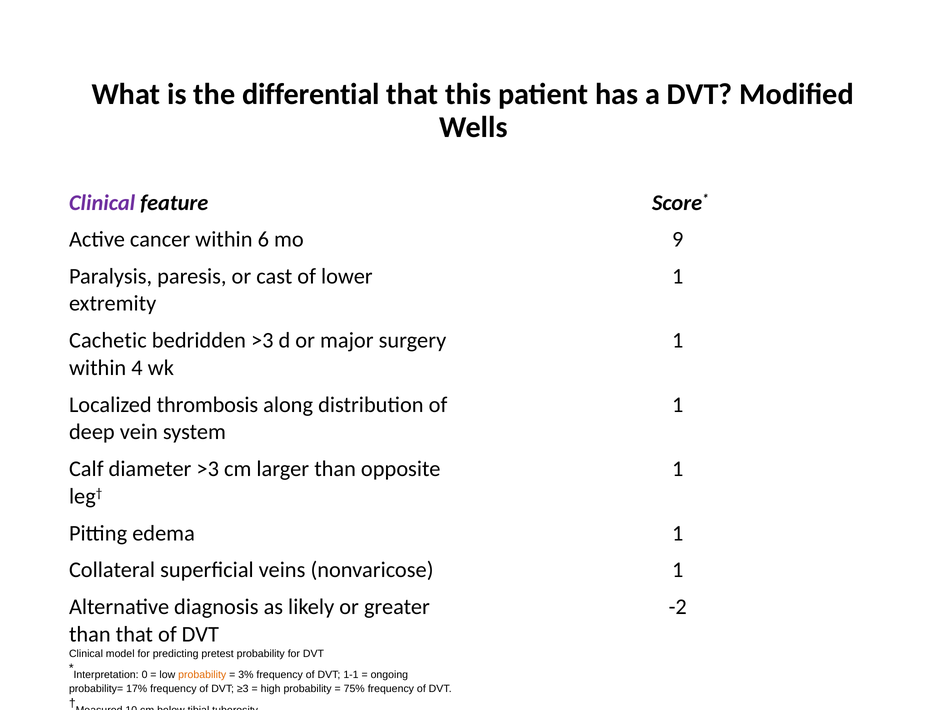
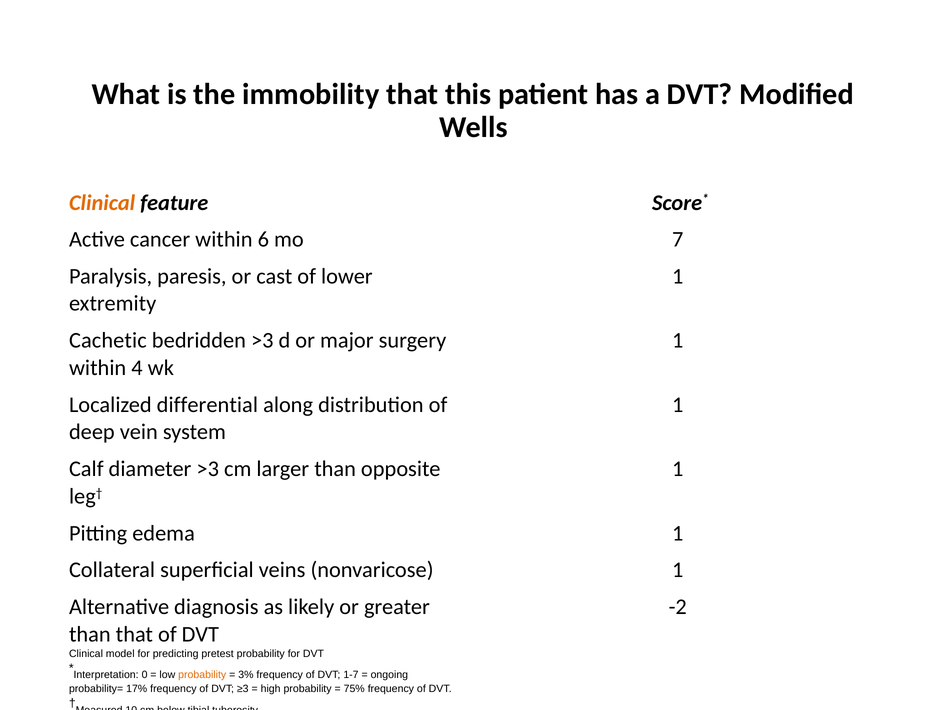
differential: differential -> immobility (311, 94)
Clinical colour: purple -> orange (102, 203)
9: 9 -> 7 (678, 240)
thrombosis: thrombosis -> differential (207, 405)
1-1: 1-1 -> 1-7 (351, 675)
